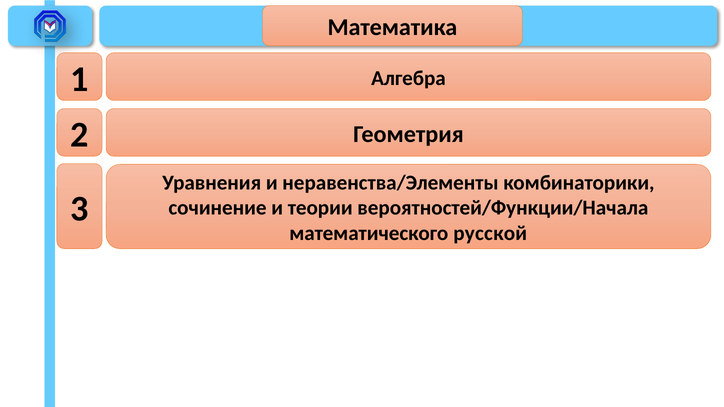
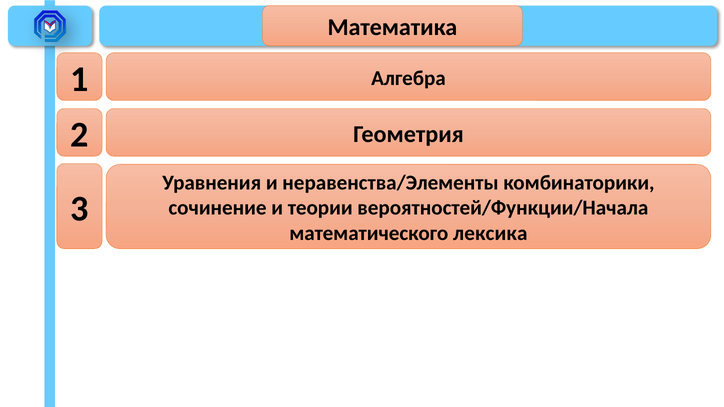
русской: русской -> лексика (490, 233)
